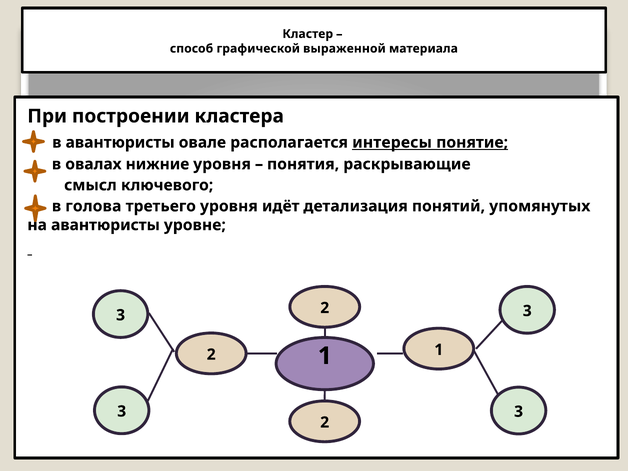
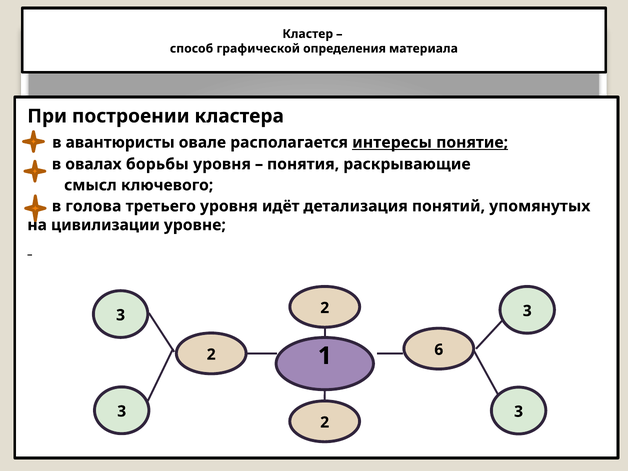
выраженной: выраженной -> определения (345, 49)
нижние: нижние -> борьбы (157, 164)
на авантюристы: авантюристы -> цивилизации (105, 225)
2 1: 1 -> 6 (439, 350)
